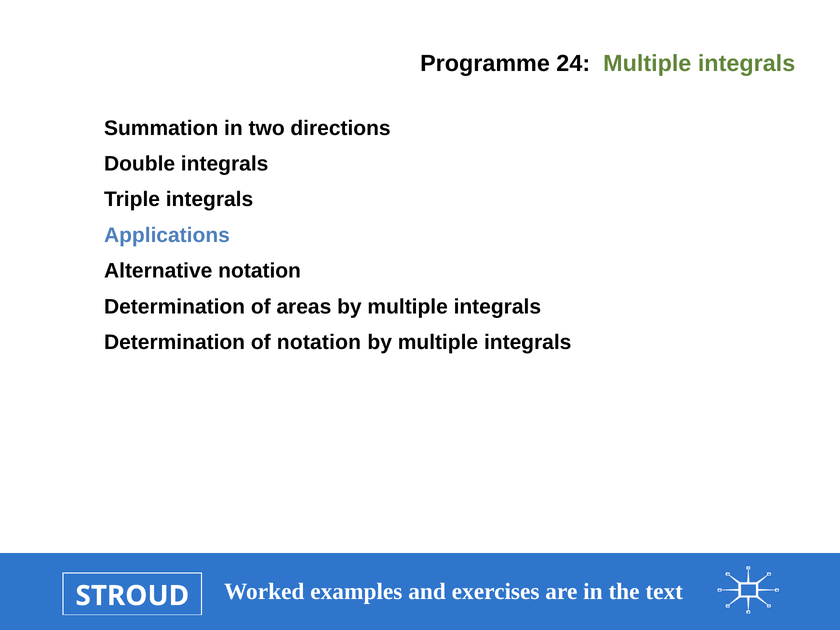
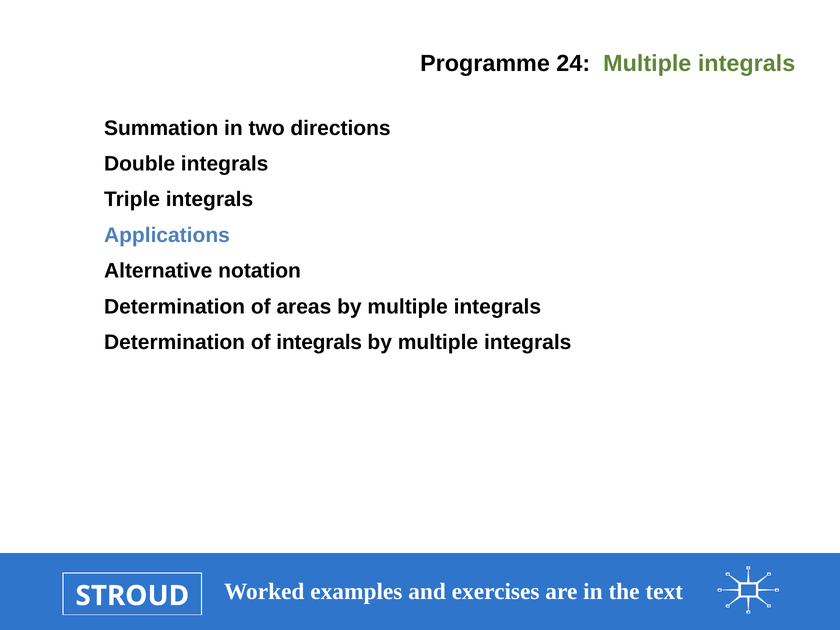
of notation: notation -> integrals (319, 342)
